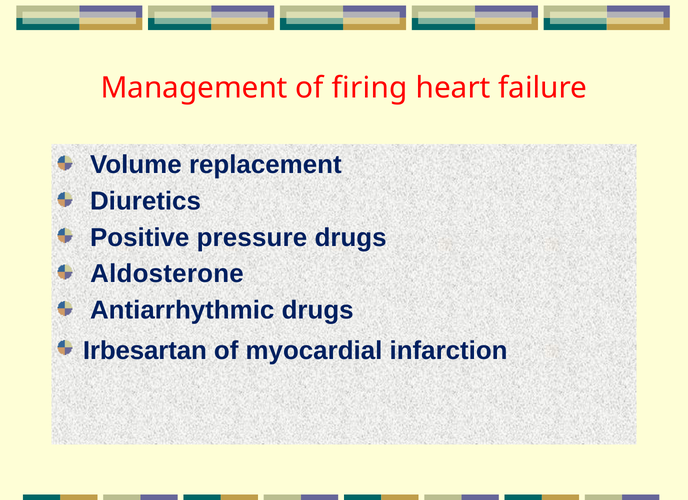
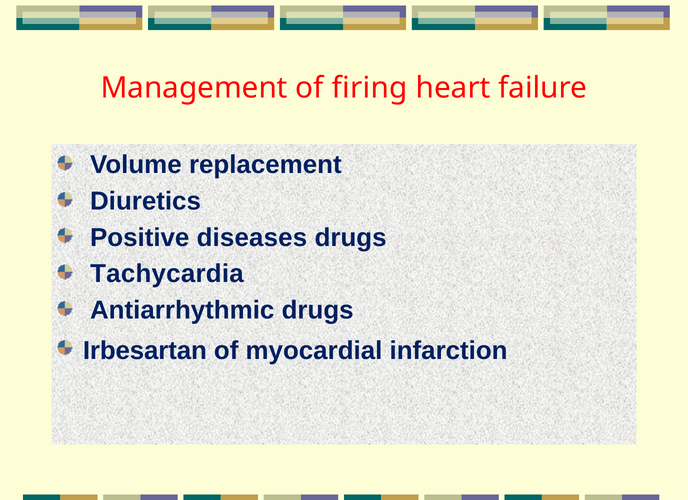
pressure: pressure -> diseases (252, 238)
Aldosterone: Aldosterone -> Tachycardia (167, 274)
